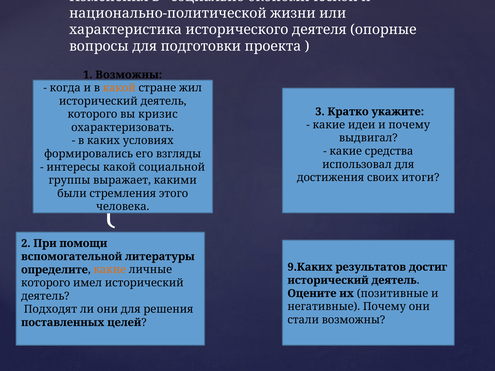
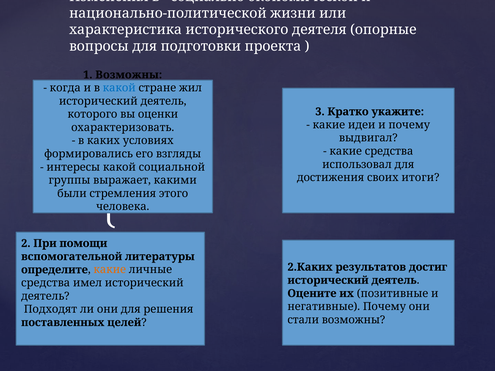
какой colour: orange -> blue (119, 88)
кризис: кризис -> оценки (158, 114)
9.Каких: 9.Каких -> 2.Каких (310, 267)
которого: которого -> средства (46, 283)
